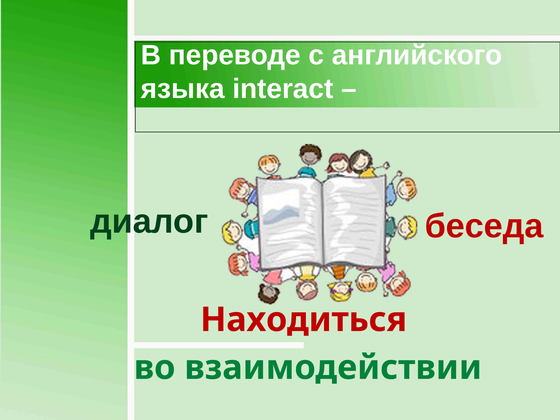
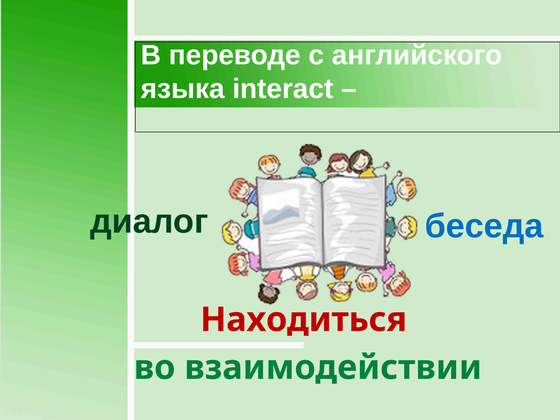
беседа colour: red -> blue (484, 226)
